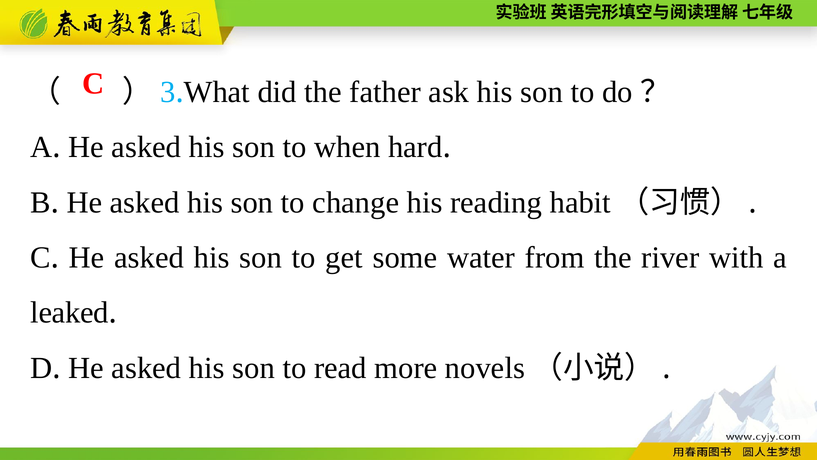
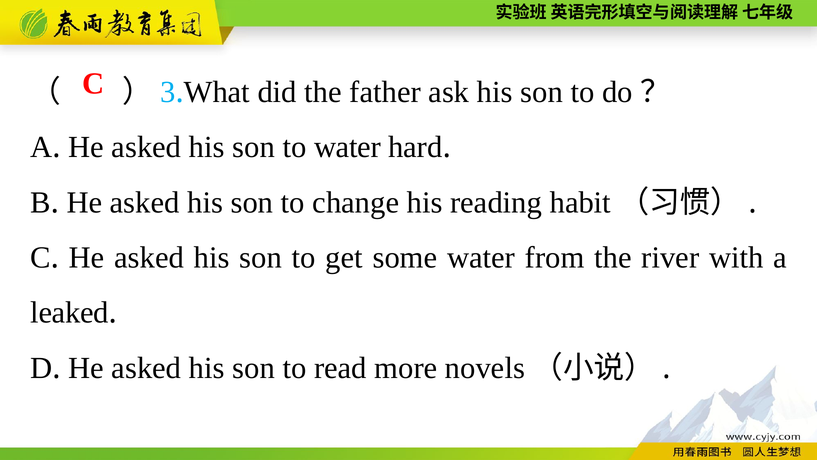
to when: when -> water (347, 147)
